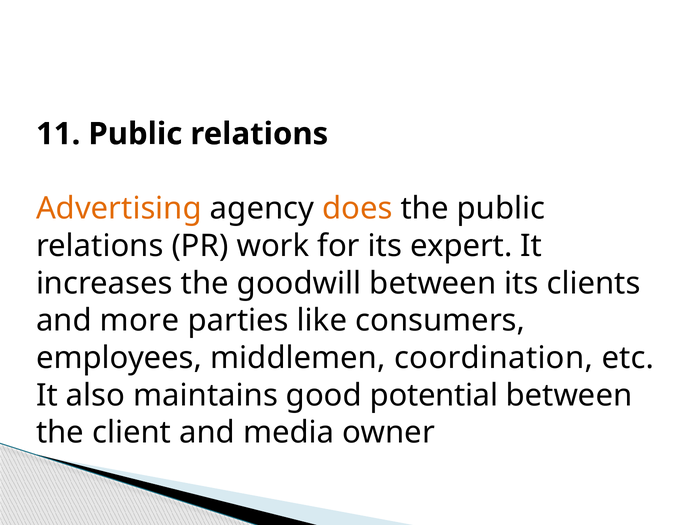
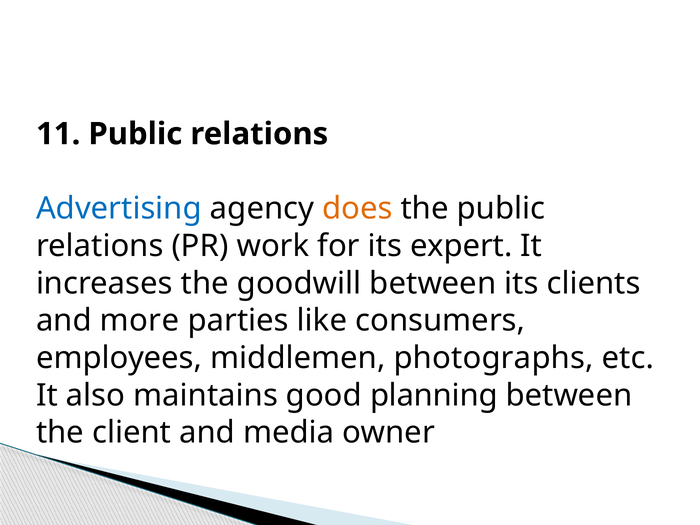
Advertising colour: orange -> blue (119, 209)
coordination: coordination -> photographs (494, 358)
potential: potential -> planning (434, 395)
